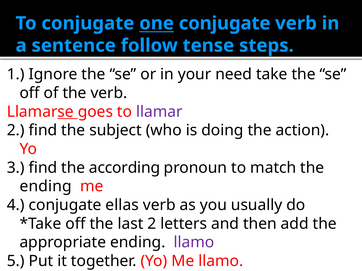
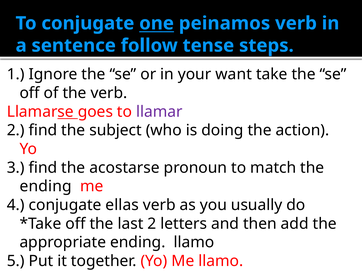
one conjugate: conjugate -> peinamos (225, 23)
need: need -> want (234, 74)
according: according -> acostarse (124, 168)
llamo colour: purple -> black (194, 243)
